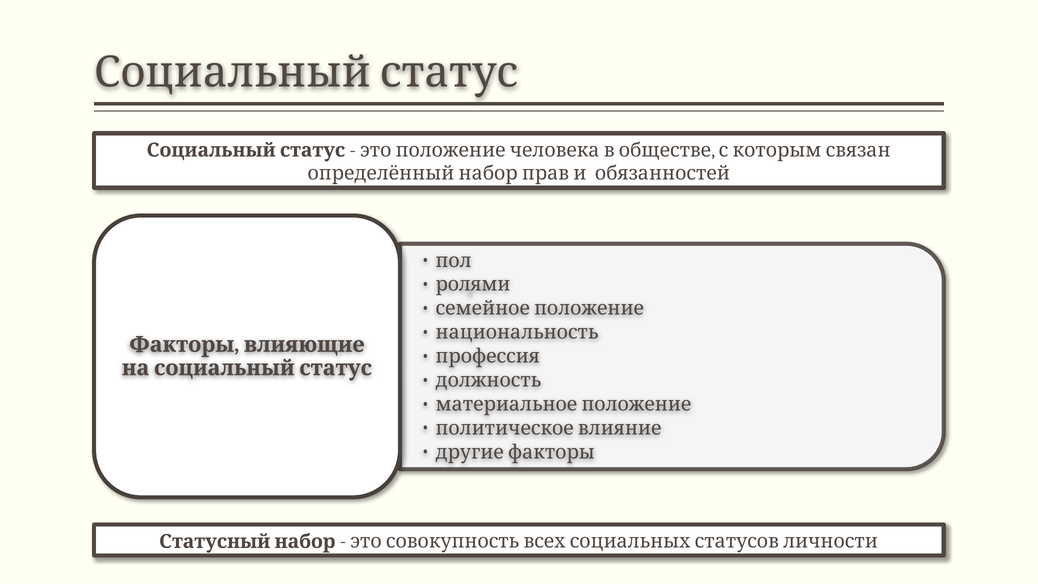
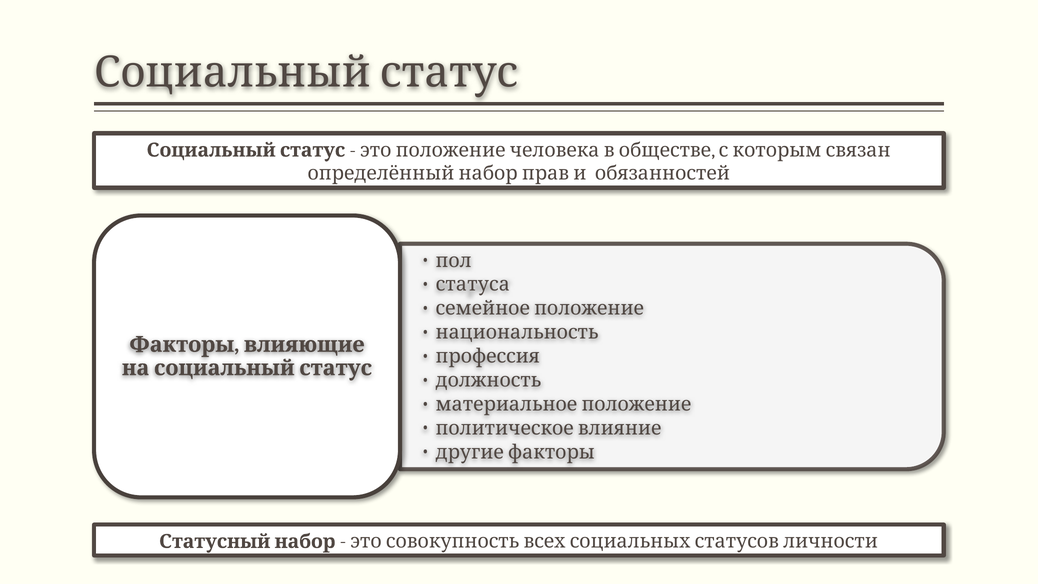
ролями: ролями -> статуса (473, 284)
